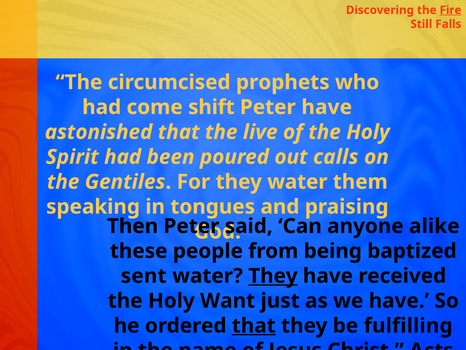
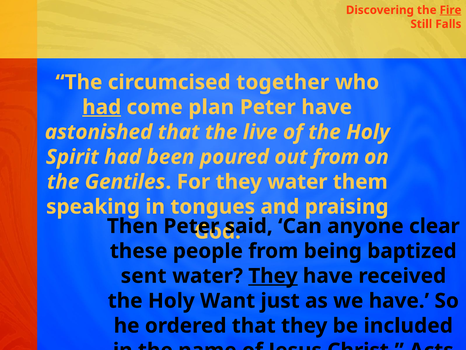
prophets: prophets -> together (283, 82)
had underline: none -> present (102, 107)
shift: shift -> plan (211, 107)
out calls: calls -> from (336, 157)
alike: alike -> clear (434, 226)
that underline: present -> none (254, 325)
fulfilling: fulfilling -> included (408, 325)
